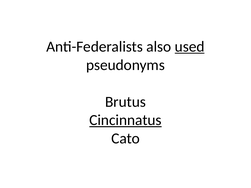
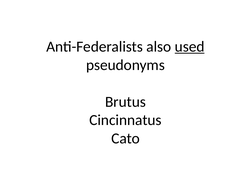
Cincinnatus underline: present -> none (125, 120)
